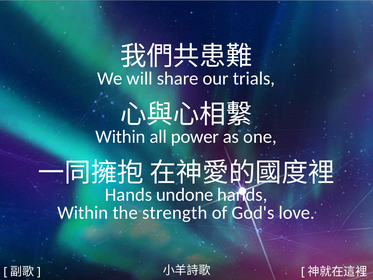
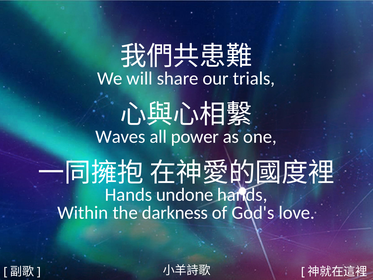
Within: Within -> Waves (120, 136)
strength: strength -> darkness (175, 213)
